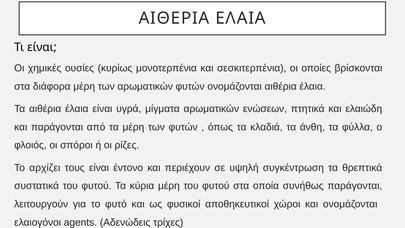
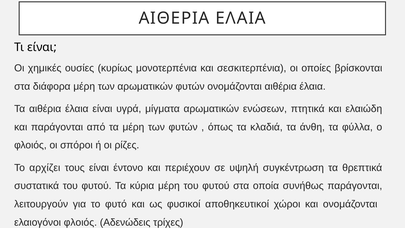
ελαιογόνοι agents: agents -> φλοιός (80, 222)
